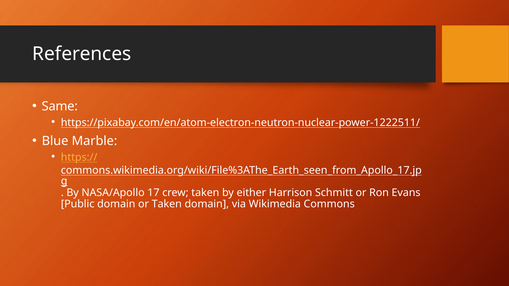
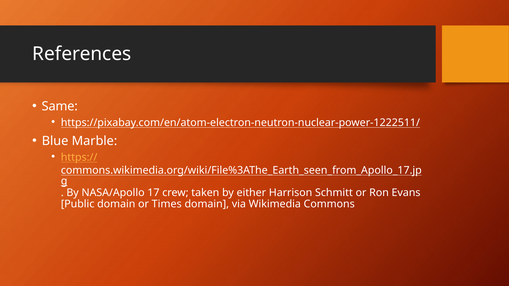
or Taken: Taken -> Times (167, 204)
